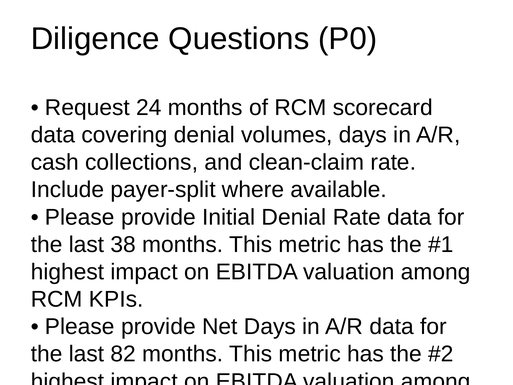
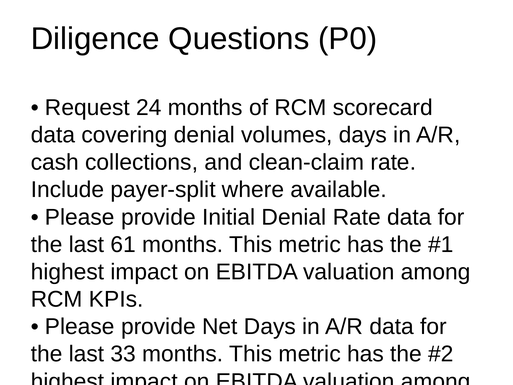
38: 38 -> 61 (123, 244)
82: 82 -> 33 (123, 354)
